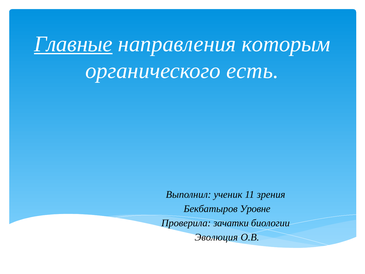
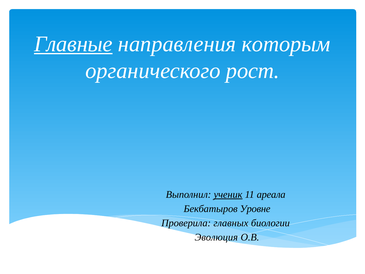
есть: есть -> рост (253, 71)
ученик underline: none -> present (228, 194)
зрения: зрения -> ареала (271, 194)
зачатки: зачатки -> главных (231, 223)
